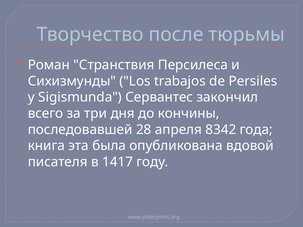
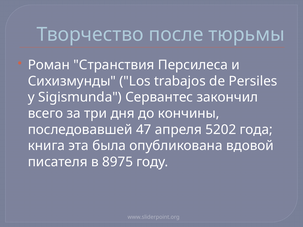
28: 28 -> 47 (144, 130)
8342: 8342 -> 5202 (221, 130)
1417: 1417 -> 8975 (118, 162)
